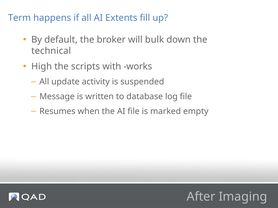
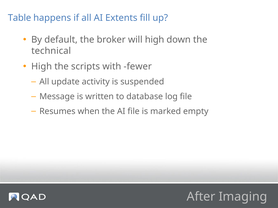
Term: Term -> Table (20, 18)
will bulk: bulk -> high (155, 40)
works: works -> fewer (138, 67)
